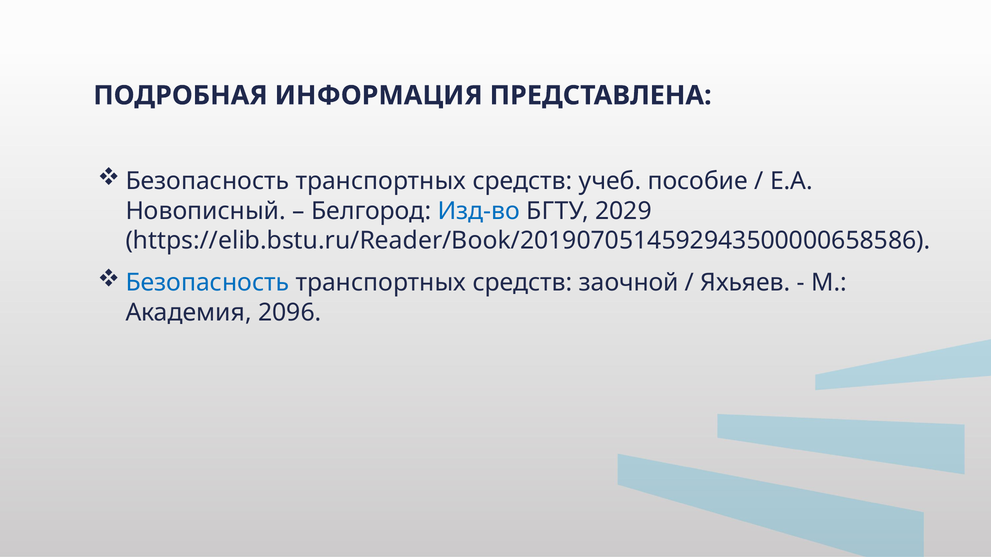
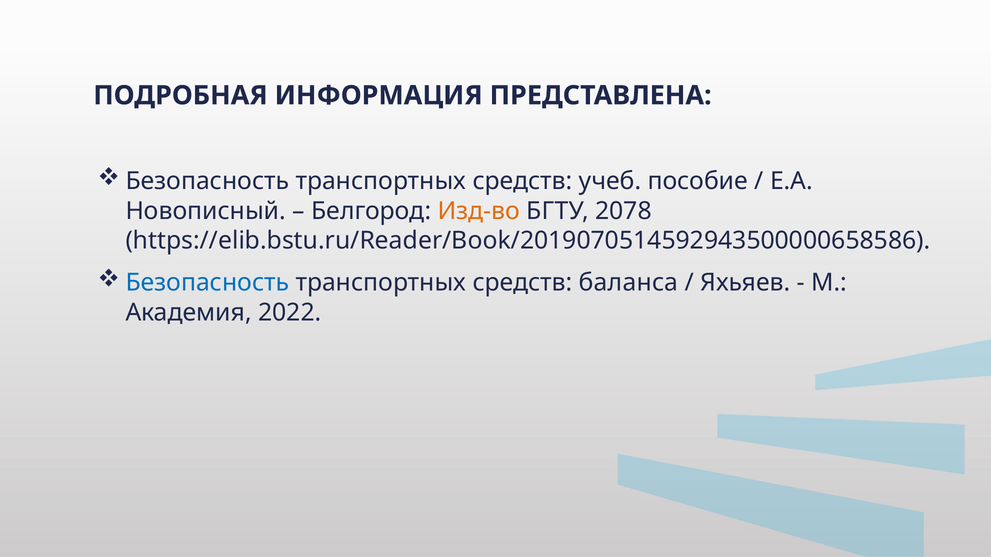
Изд-во colour: blue -> orange (479, 211)
2029: 2029 -> 2078 (623, 211)
заочной: заочной -> баланса (629, 283)
2096: 2096 -> 2022 (290, 313)
